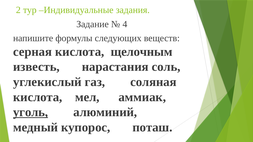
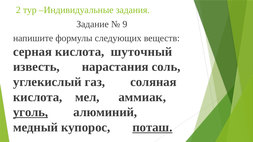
4: 4 -> 9 (125, 24)
щелочным: щелочным -> шуточный (141, 52)
поташ underline: none -> present (152, 128)
